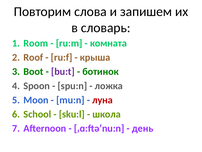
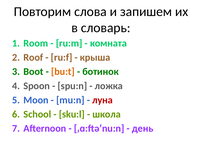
bu:t colour: purple -> orange (63, 71)
